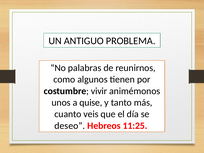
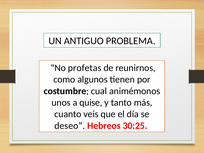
palabras: palabras -> profetas (85, 68)
vivir: vivir -> cual (99, 91)
11:25: 11:25 -> 30:25 (135, 126)
